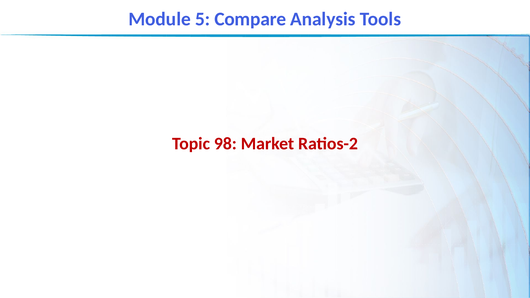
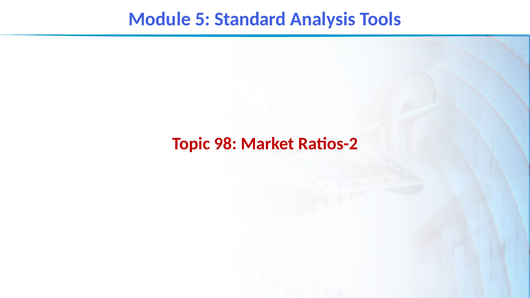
Compare: Compare -> Standard (250, 19)
